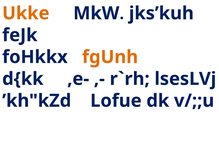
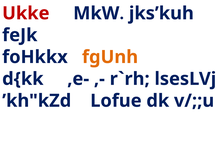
Ukke colour: orange -> red (26, 13)
